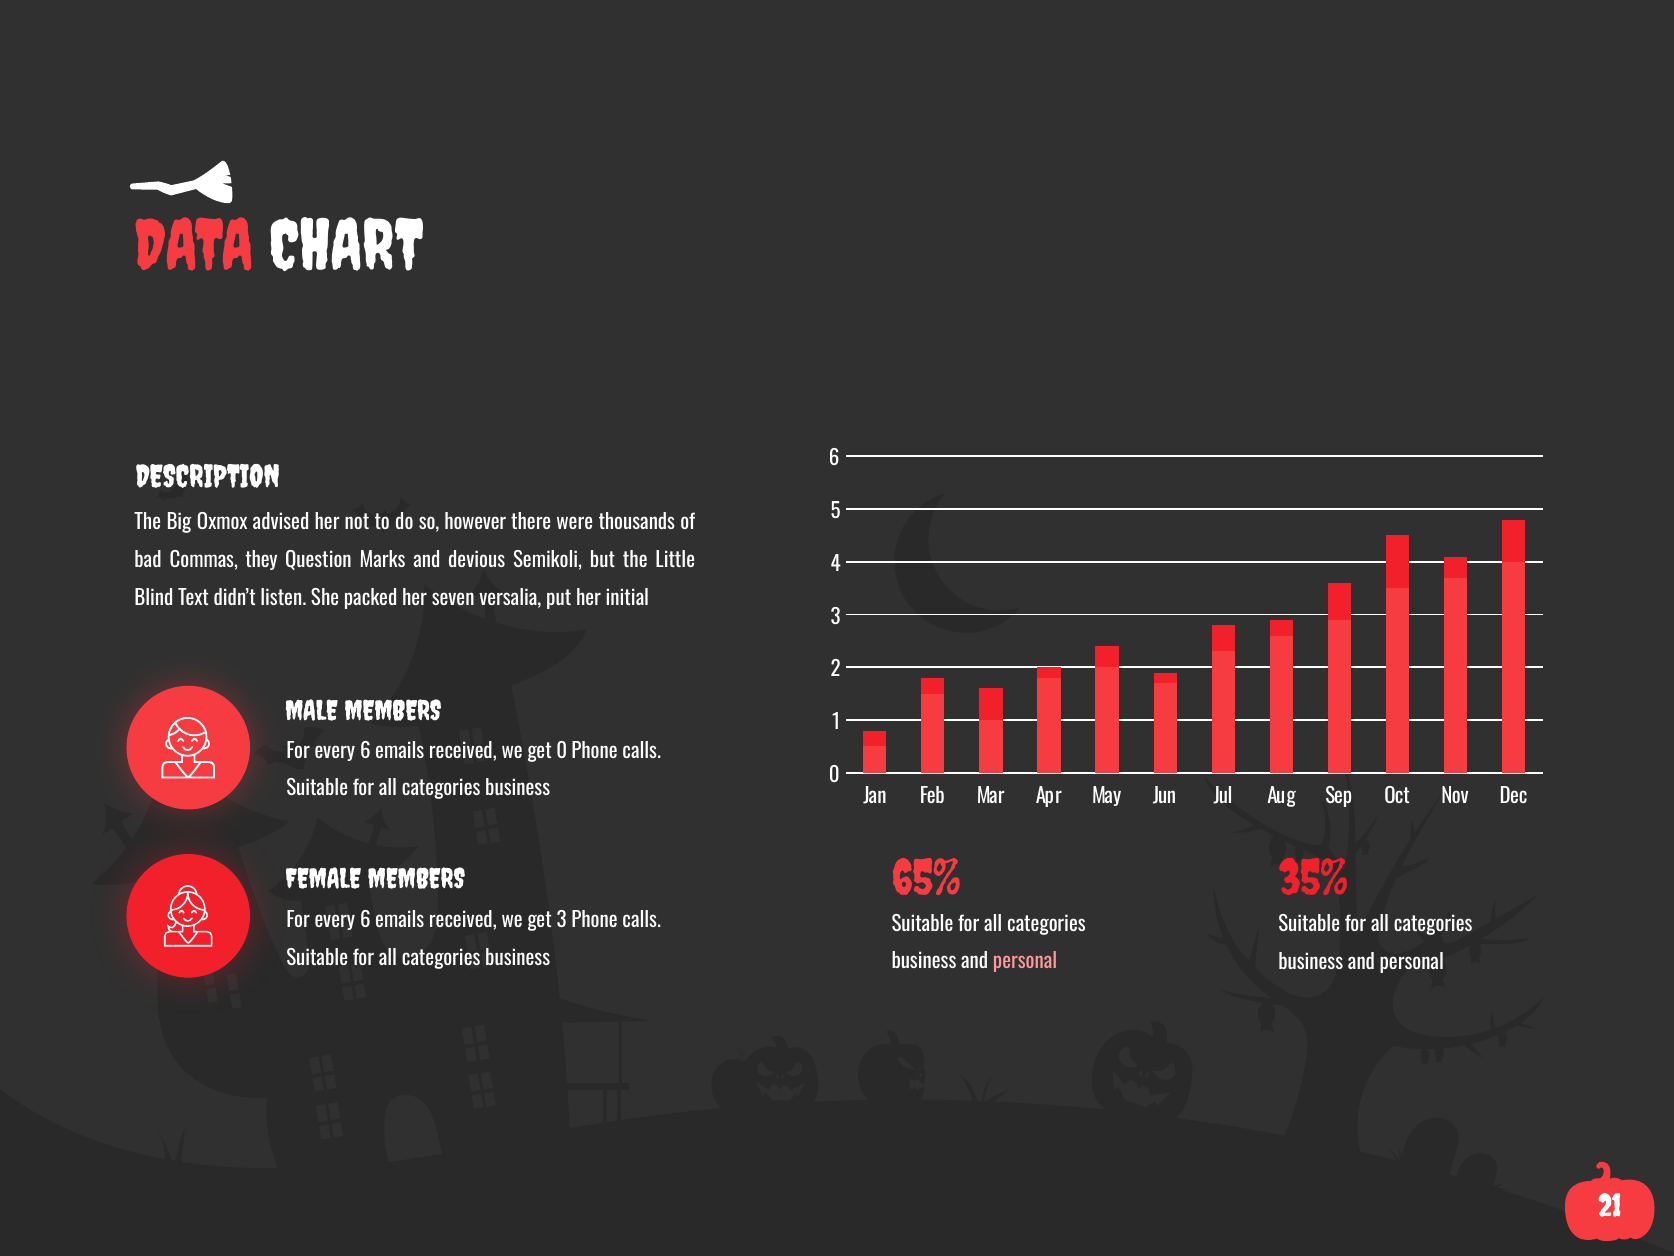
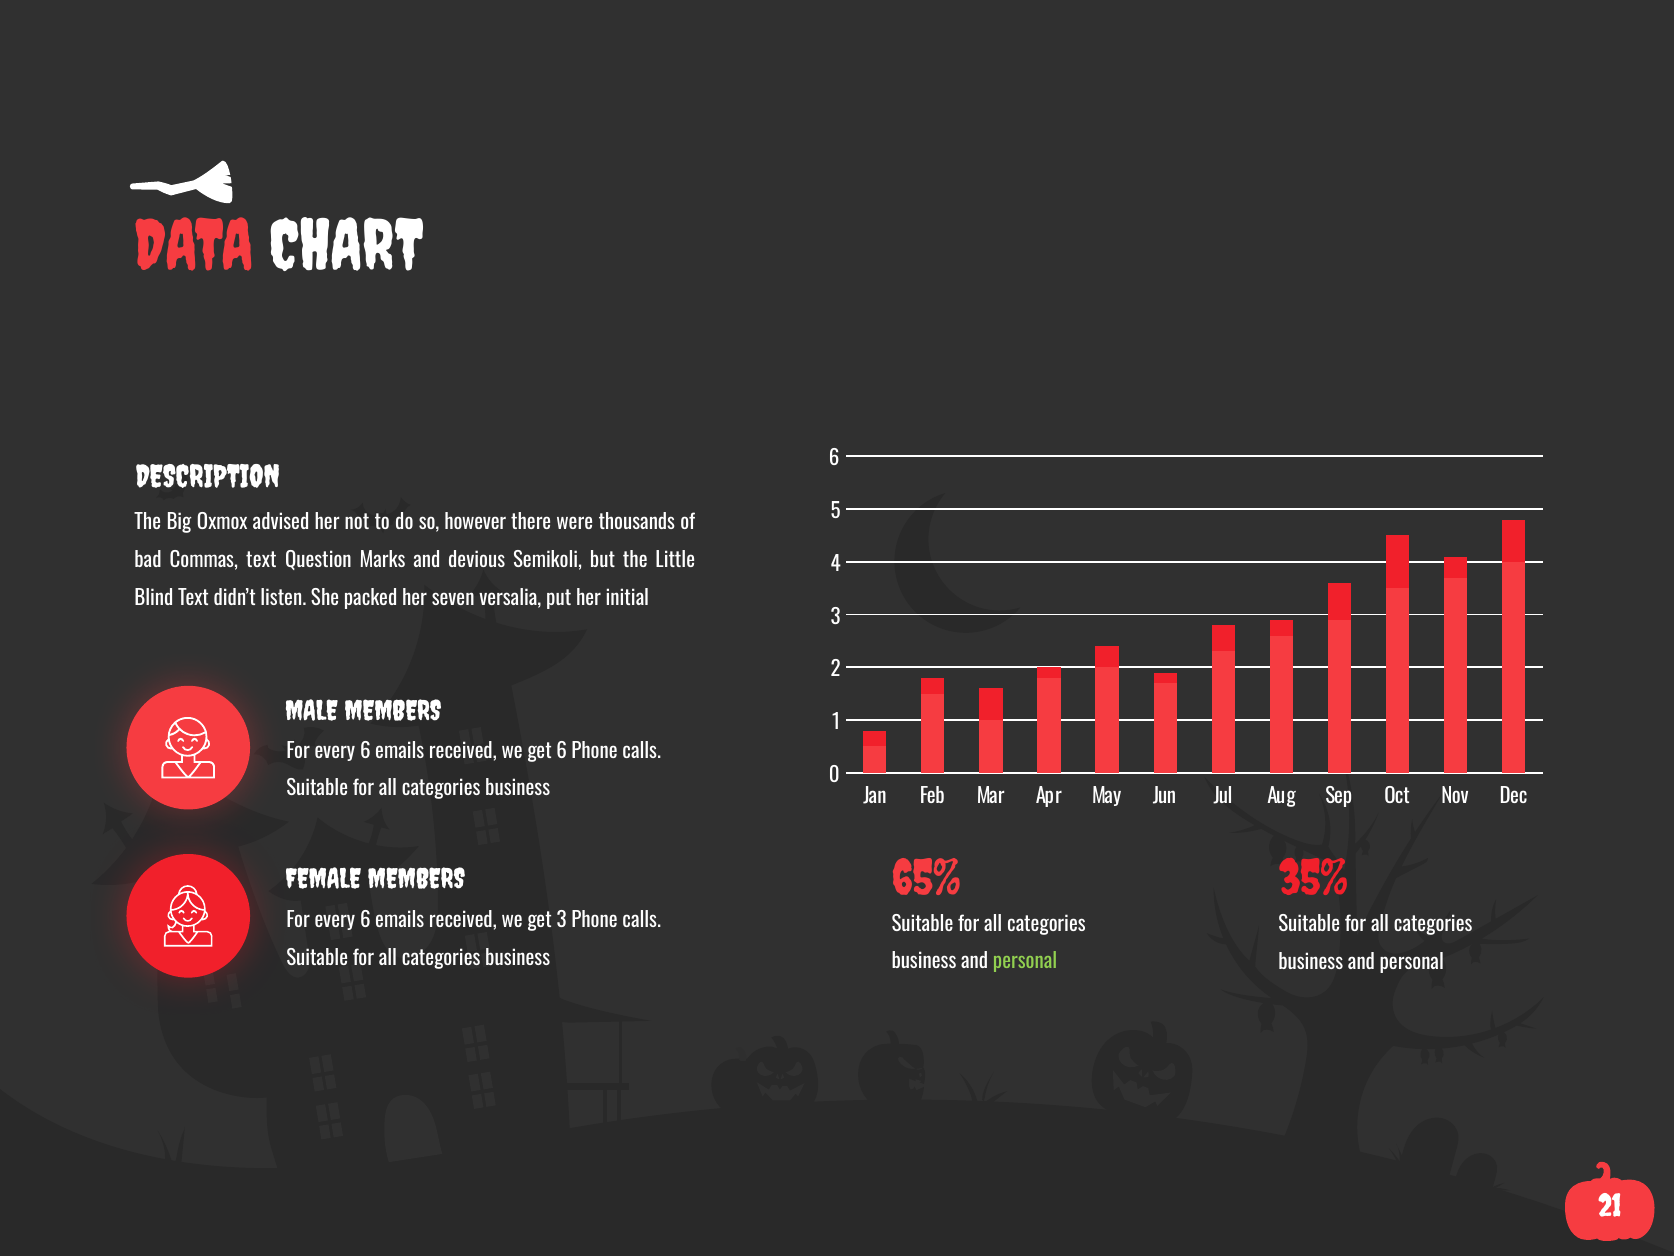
Commas they: they -> text (261, 560)
get 0: 0 -> 6 (562, 751)
personal colour: pink -> light green (1025, 962)
